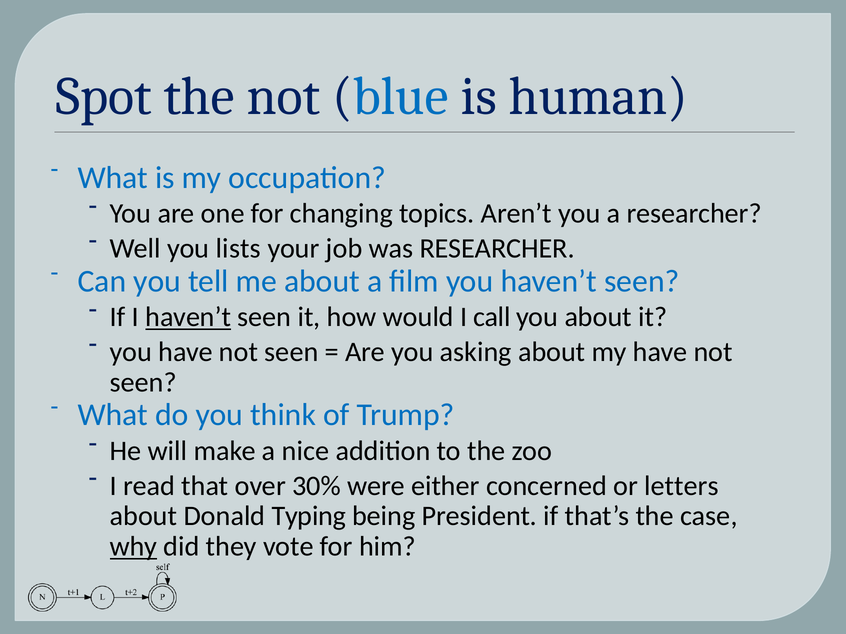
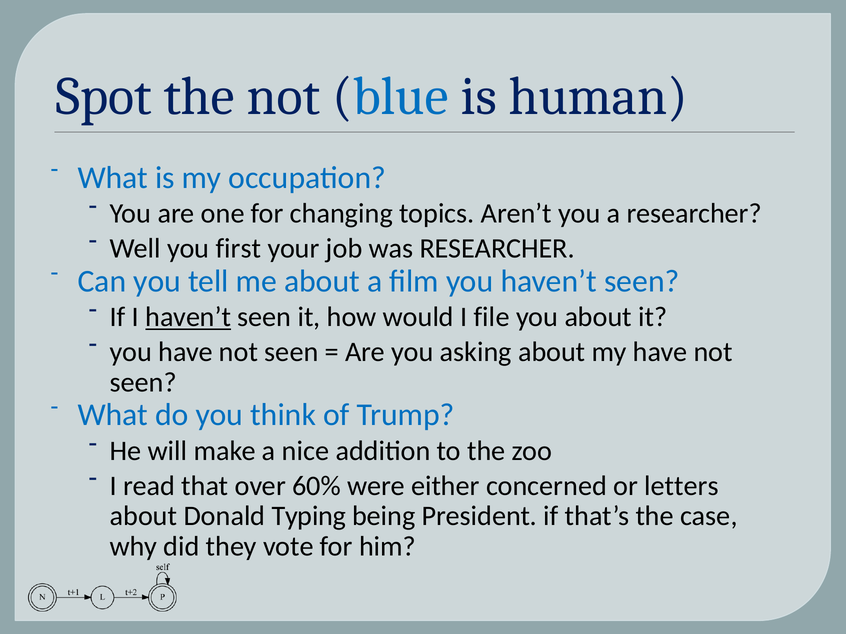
lists: lists -> first (238, 248)
call: call -> file (492, 317)
30%: 30% -> 60% (316, 486)
why underline: present -> none (134, 547)
